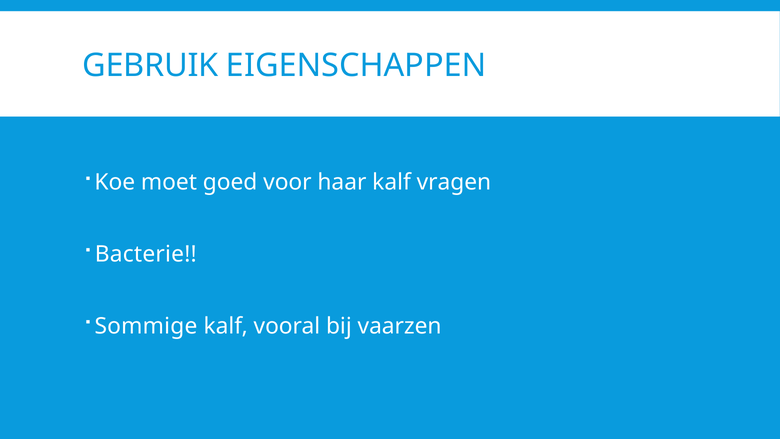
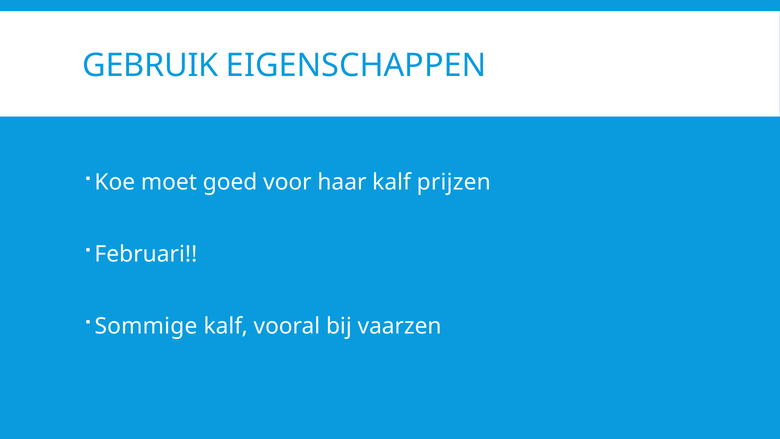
vragen: vragen -> prijzen (454, 182)
Bacterie: Bacterie -> Februari (146, 254)
